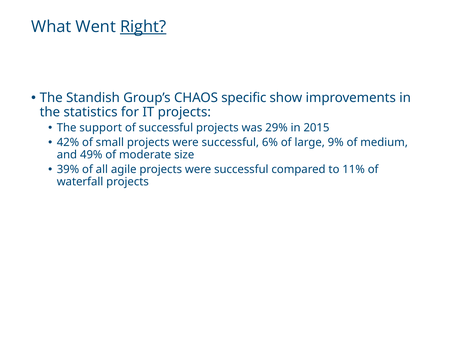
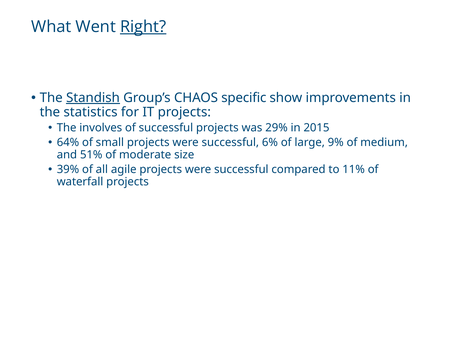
Standish underline: none -> present (93, 98)
support: support -> involves (101, 128)
42%: 42% -> 64% (68, 142)
49%: 49% -> 51% (91, 155)
